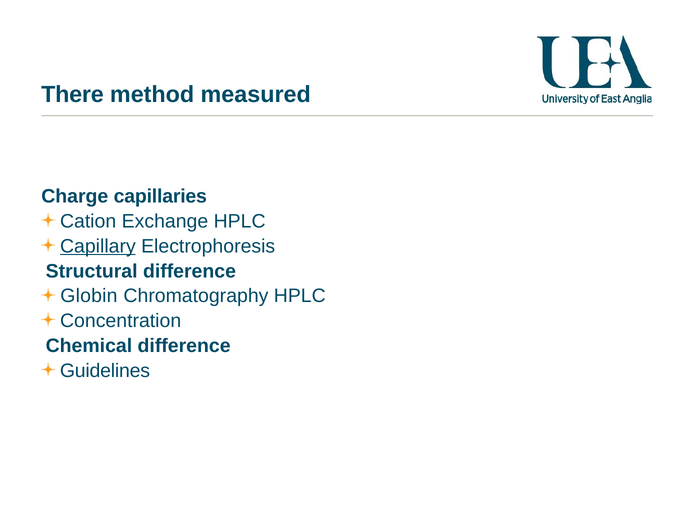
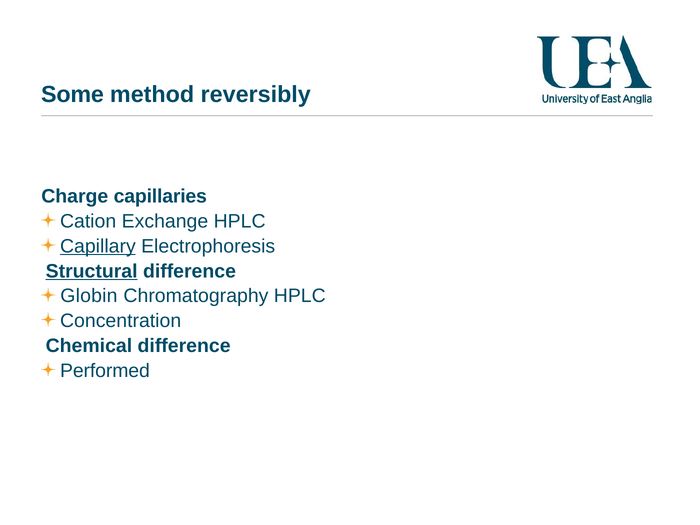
There: There -> Some (73, 95)
measured: measured -> reversibly (256, 95)
Structural underline: none -> present (92, 271)
Guidelines: Guidelines -> Performed (105, 371)
